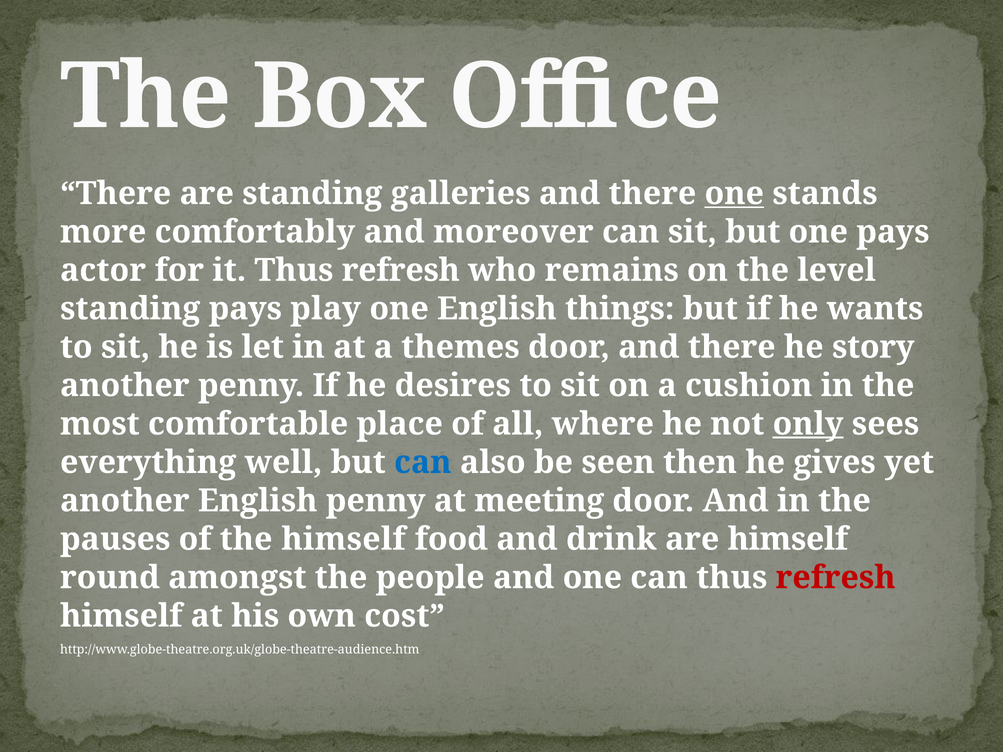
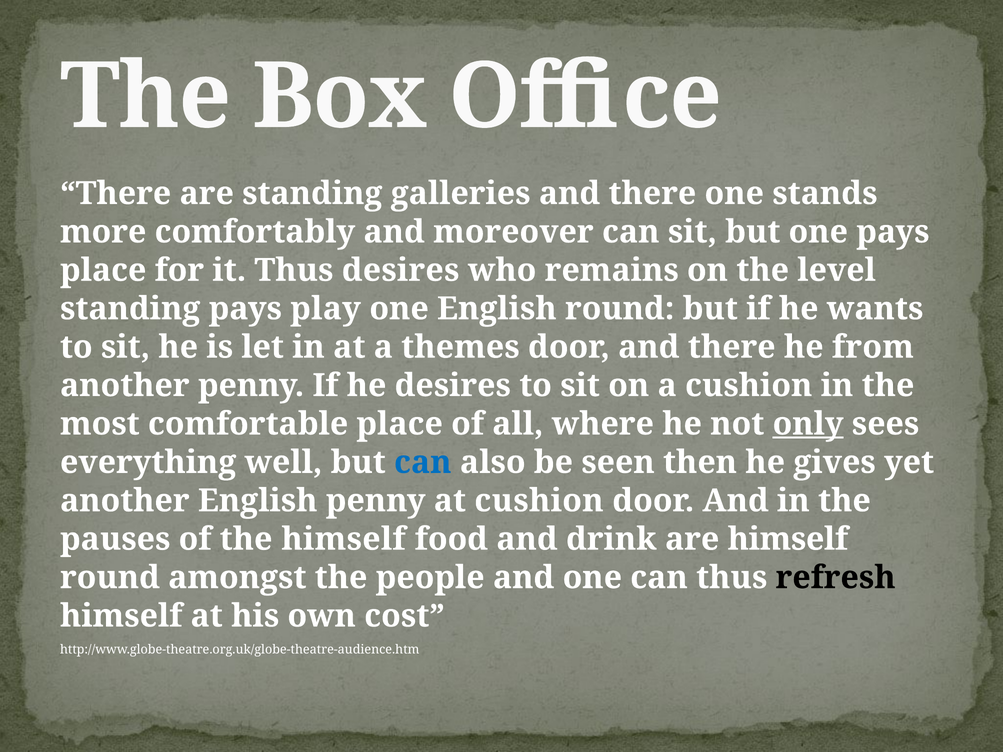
one underline: present -> none (734, 194)
actor: actor -> place (103, 270)
it Thus refresh: refresh -> desires (401, 270)
English things: things -> round (620, 309)
story: story -> from (873, 347)
at meeting: meeting -> cushion (539, 501)
refresh colour: red -> black (836, 578)
